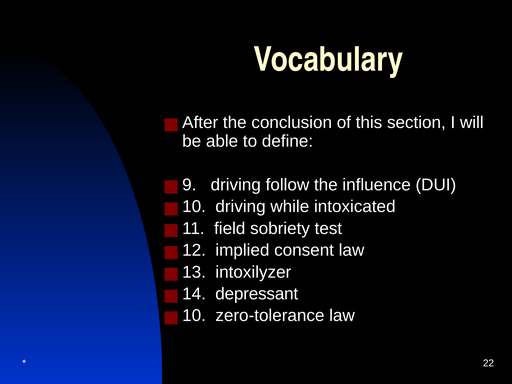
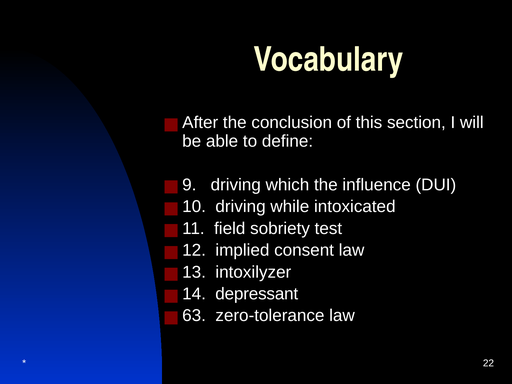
follow: follow -> which (287, 185)
10: 10 -> 63 (194, 316)
